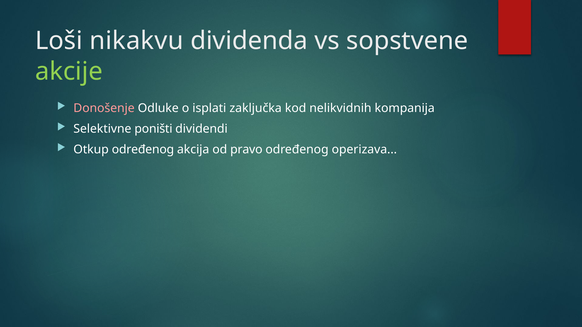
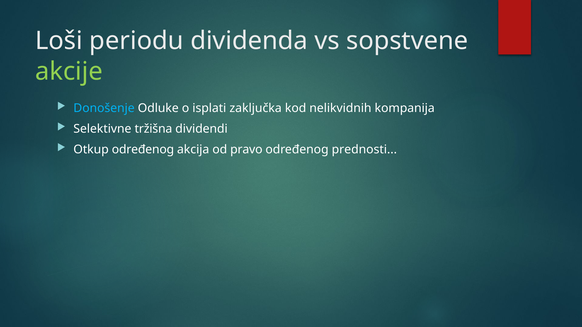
nikakvu: nikakvu -> periodu (137, 41)
Donošenje colour: pink -> light blue (104, 108)
poništi: poništi -> tržišna (153, 129)
operizava: operizava -> prednosti (364, 150)
